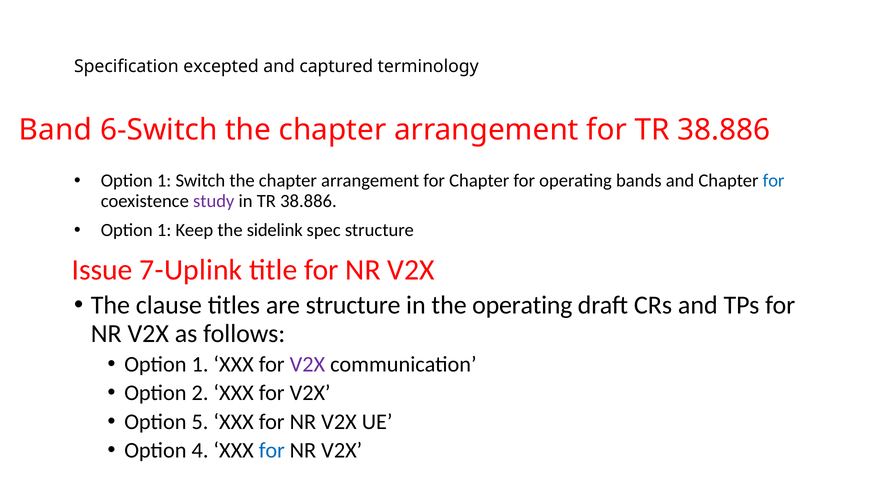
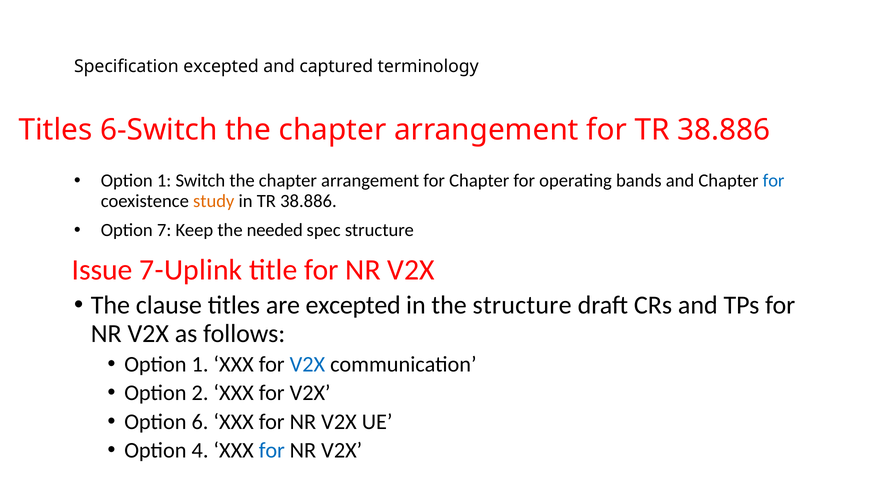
Band: Band -> Titles (56, 130)
study colour: purple -> orange (214, 201)
1: 1 -> 7 (164, 230)
sidelink: sidelink -> needed (275, 230)
are structure: structure -> excepted (353, 305)
the operating: operating -> structure (522, 305)
V2X colour: purple -> blue (307, 364)
5: 5 -> 6 (200, 421)
